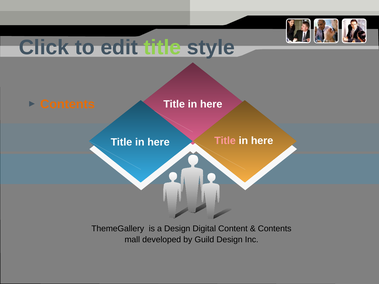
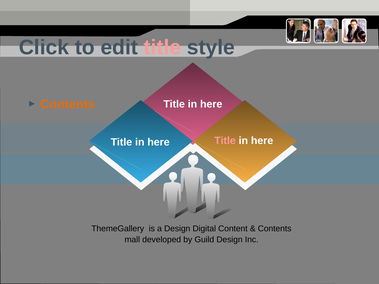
title colour: light green -> pink (162, 47)
